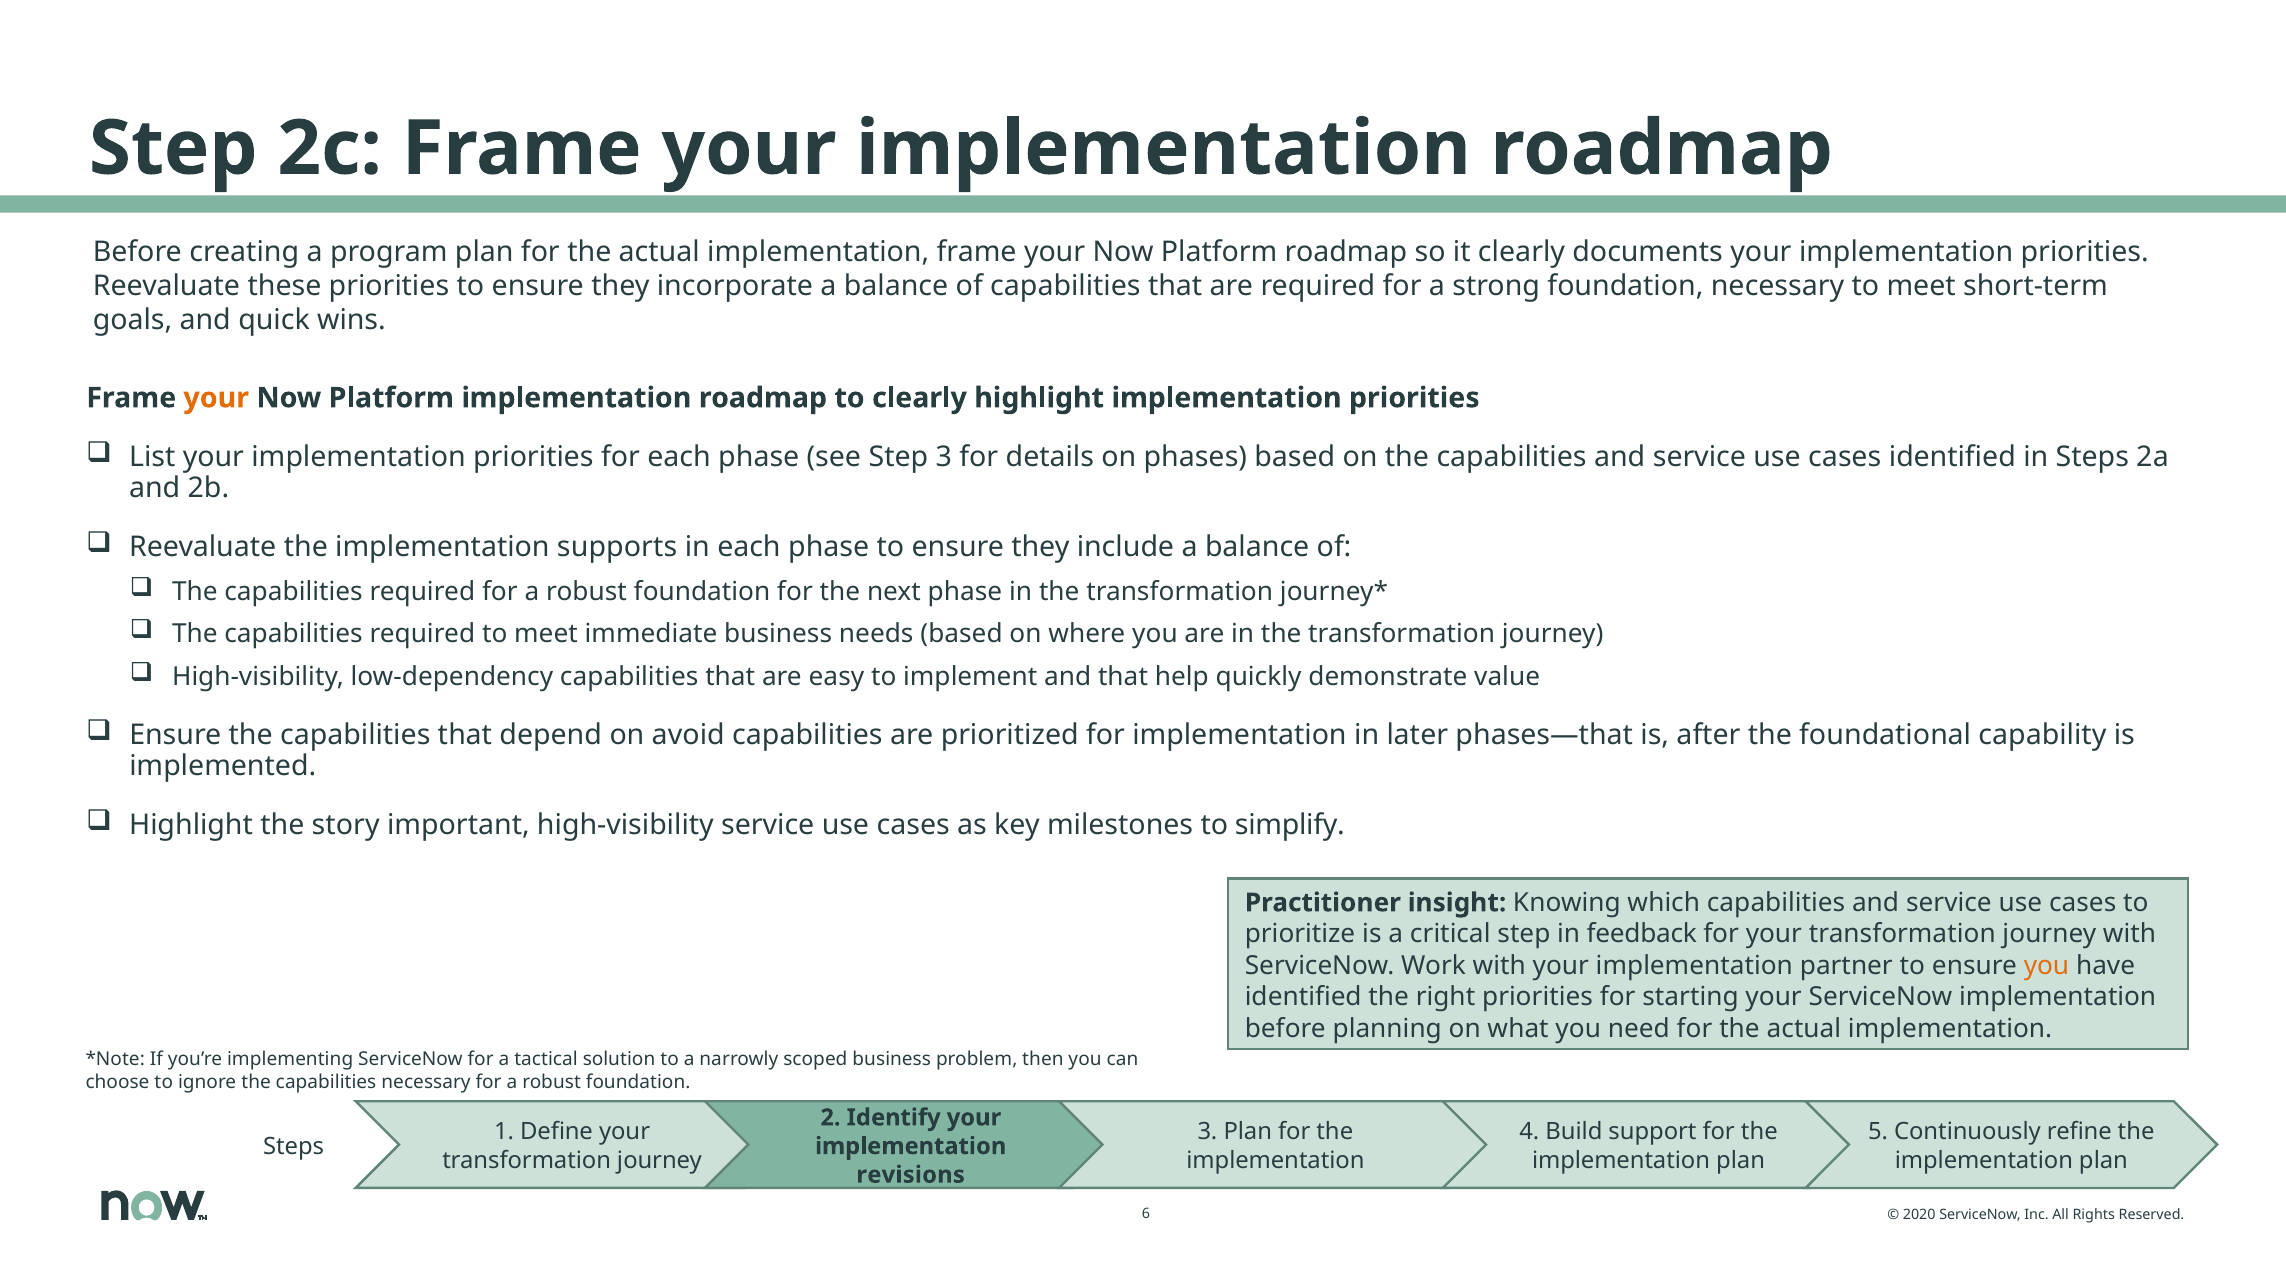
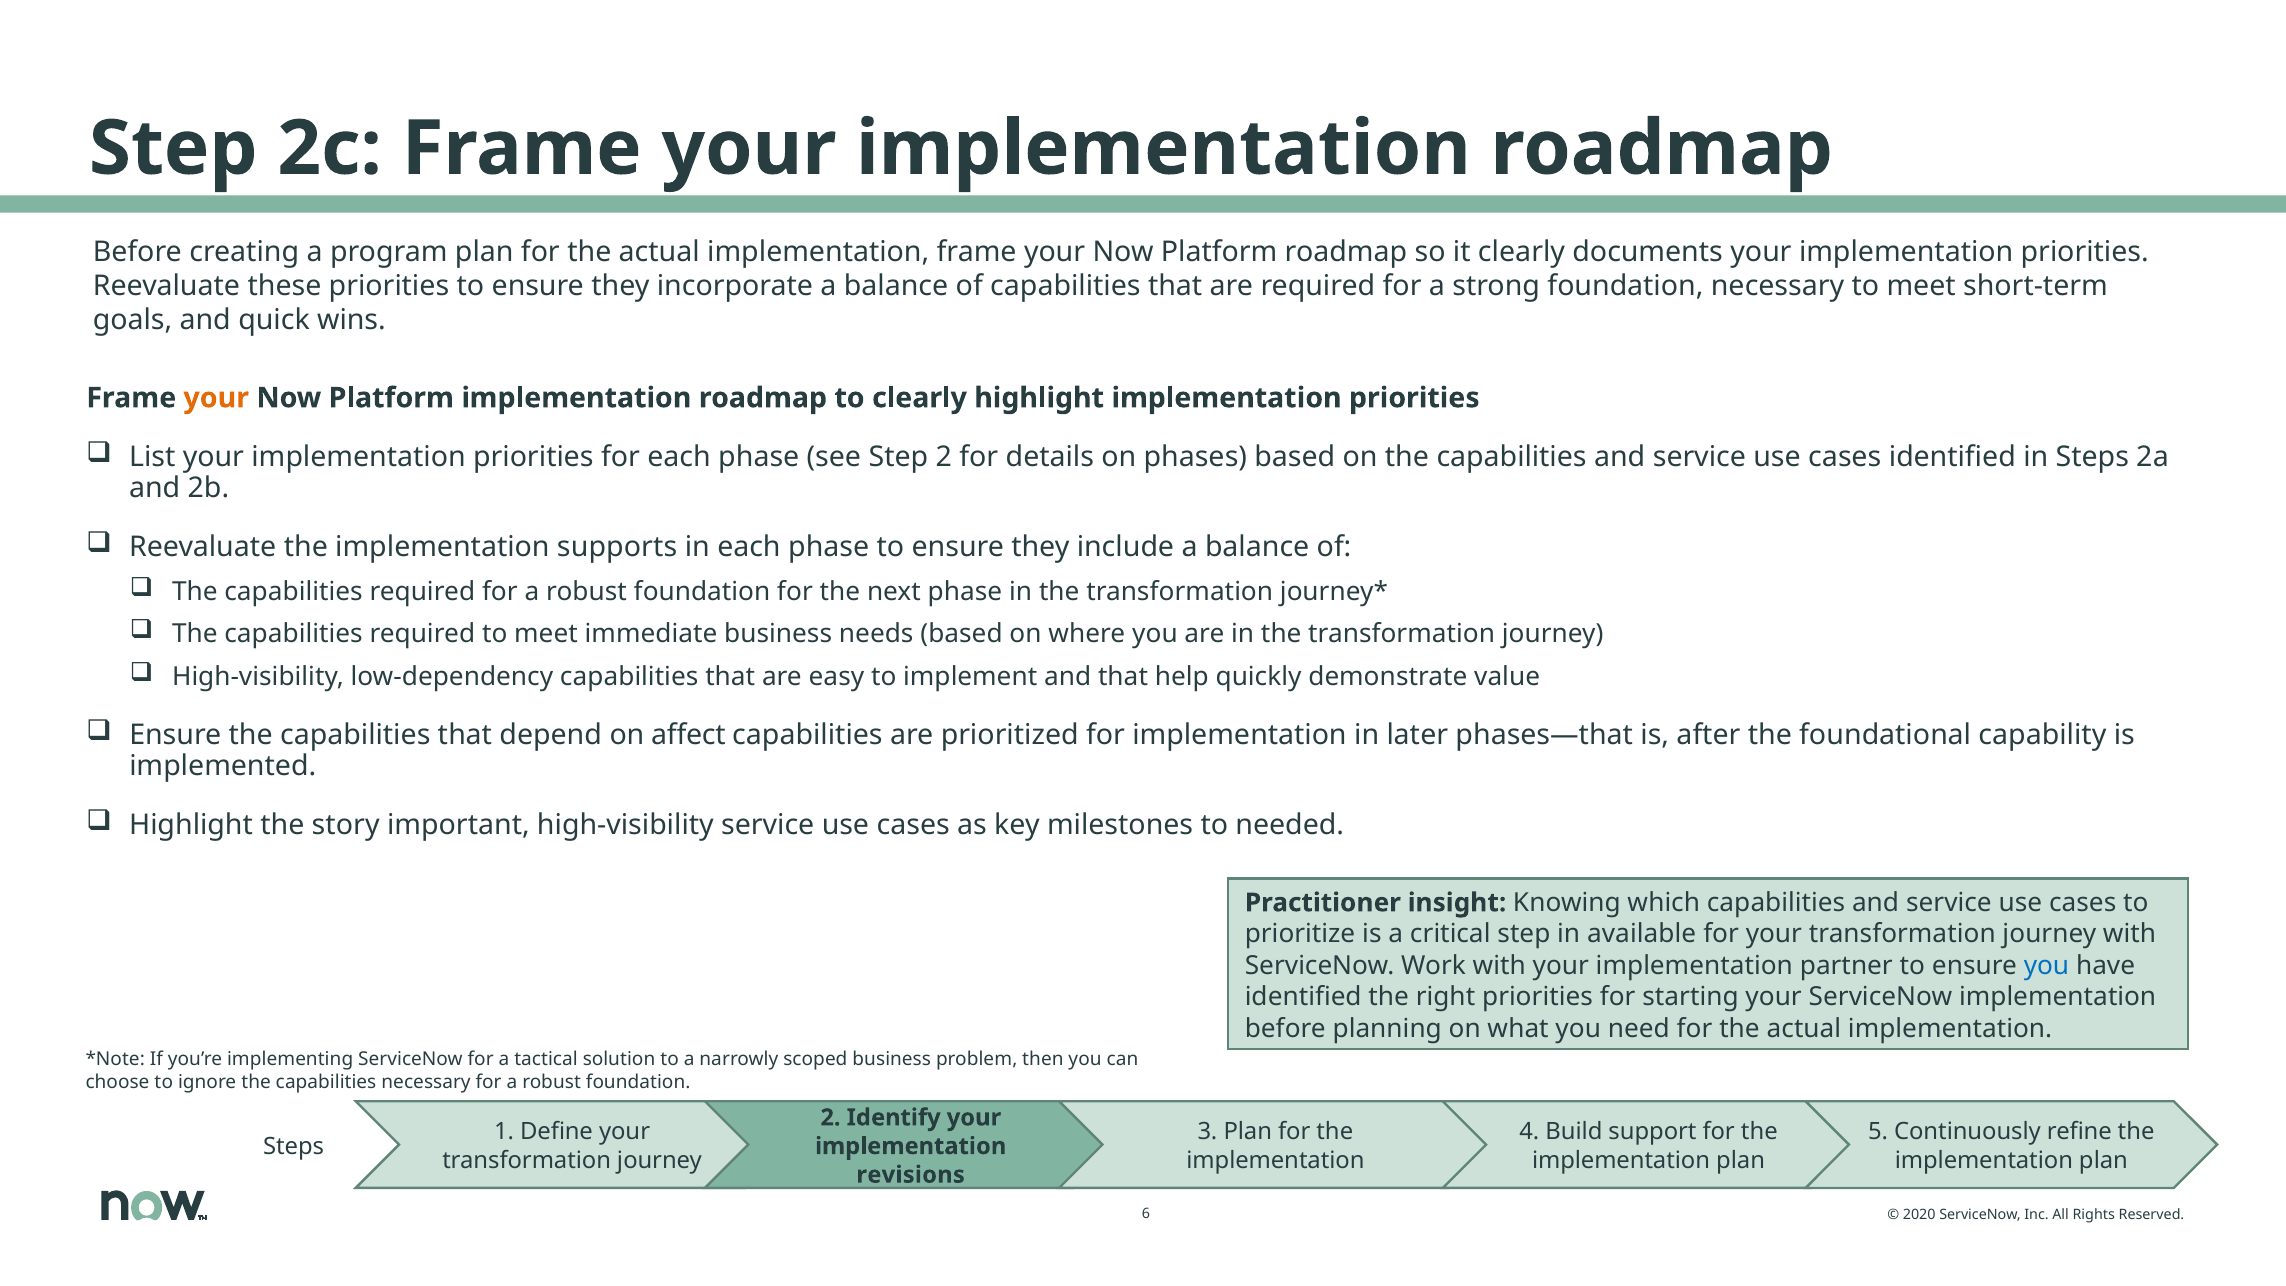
Step 3: 3 -> 2 (944, 457)
avoid: avoid -> affect (688, 735)
simplify: simplify -> needed (1290, 825)
feedback: feedback -> available (1642, 934)
you colour: orange -> blue (2047, 966)
